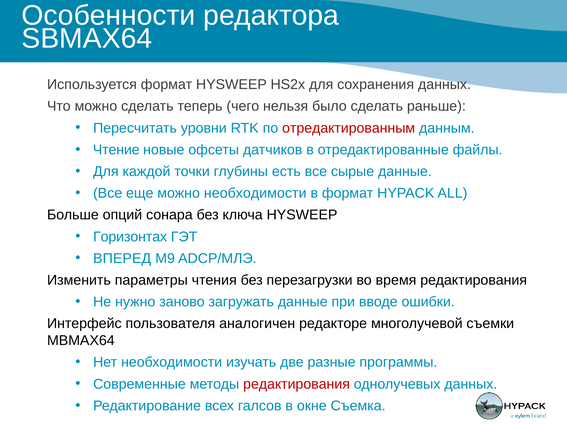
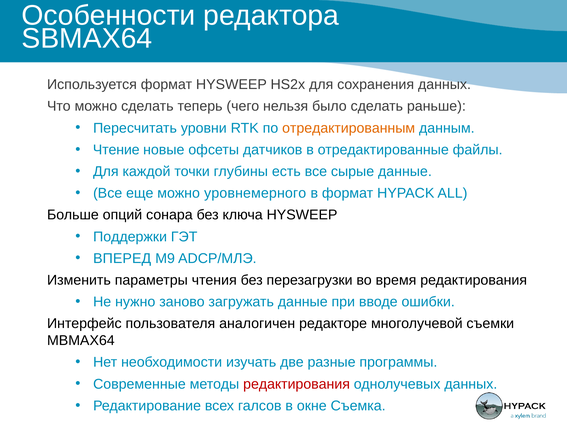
отредактированным colour: red -> orange (349, 128)
можно необходимости: необходимости -> уровнемерного (255, 193)
Горизонтах: Горизонтах -> Поддержки (130, 237)
